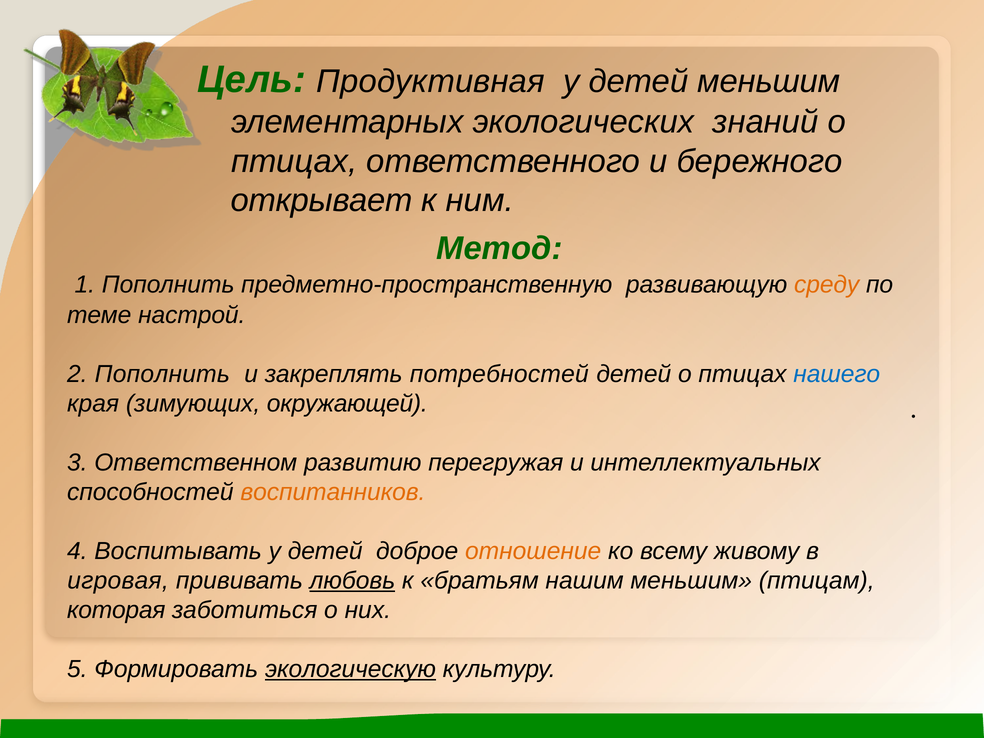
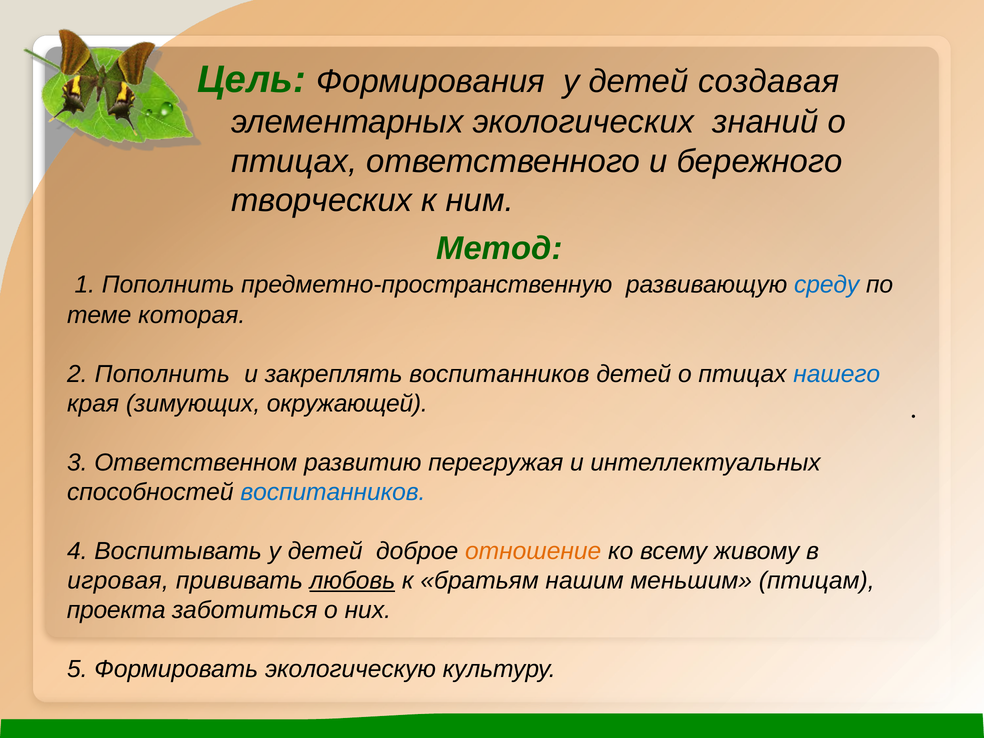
Продуктивная: Продуктивная -> Формирования (431, 81)
детей меньшим: меньшим -> создавая (769, 81)
открывает: открывает -> творческих (322, 201)
среду colour: orange -> blue (827, 285)
настрой: настрой -> которая (192, 315)
закреплять потребностей: потребностей -> воспитанников (499, 374)
воспитанников colour: orange -> blue (333, 492)
которая: которая -> проекта (116, 610)
экологическую underline: present -> none (350, 669)
